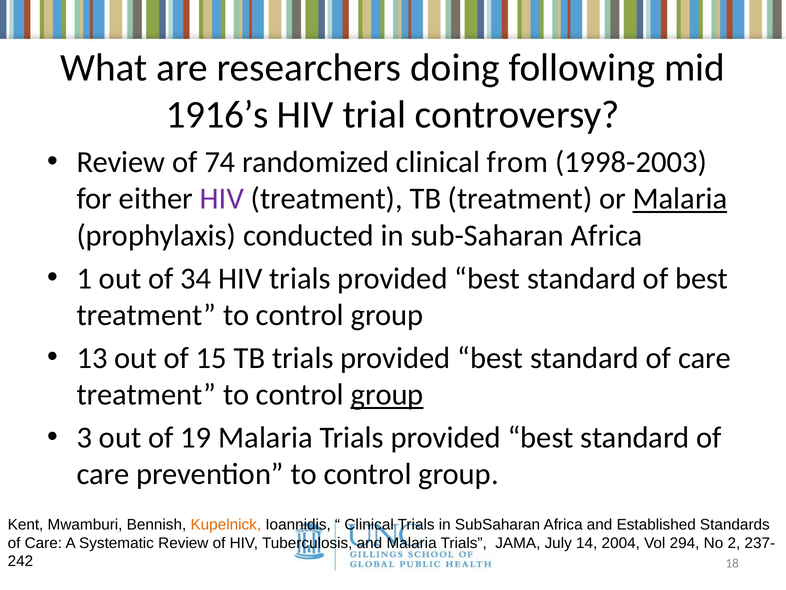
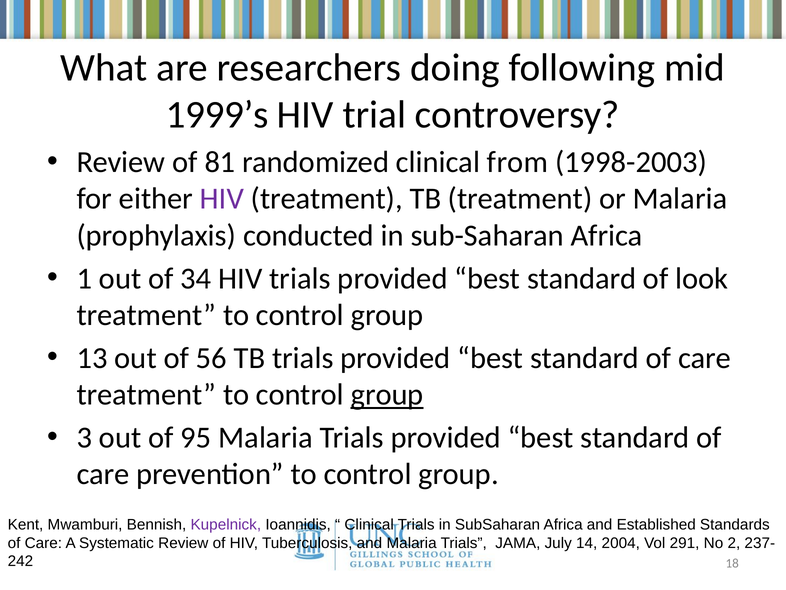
1916’s: 1916’s -> 1999’s (217, 115)
74: 74 -> 81 (220, 162)
Malaria underline: present -> none (680, 199)
of best: best -> look (702, 278)
15: 15 -> 56 (211, 358)
19: 19 -> 95 (196, 437)
Kupelnick colour: orange -> purple (226, 524)
294: 294 -> 291 (685, 543)
